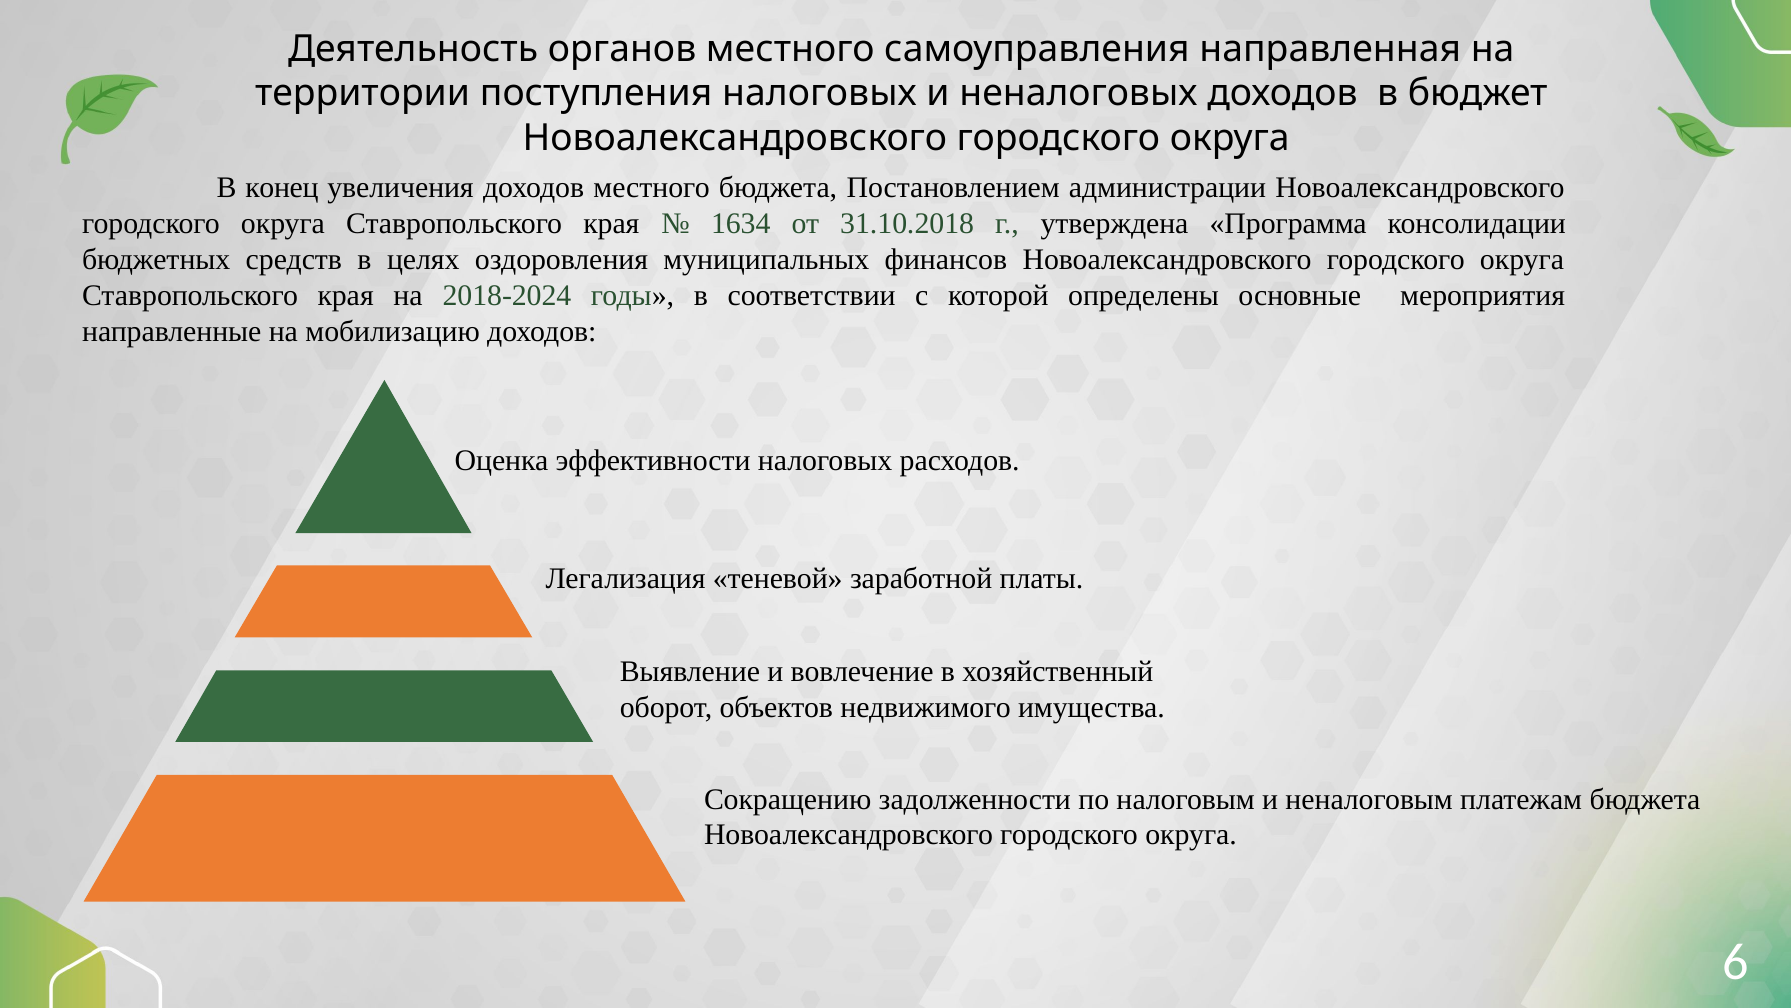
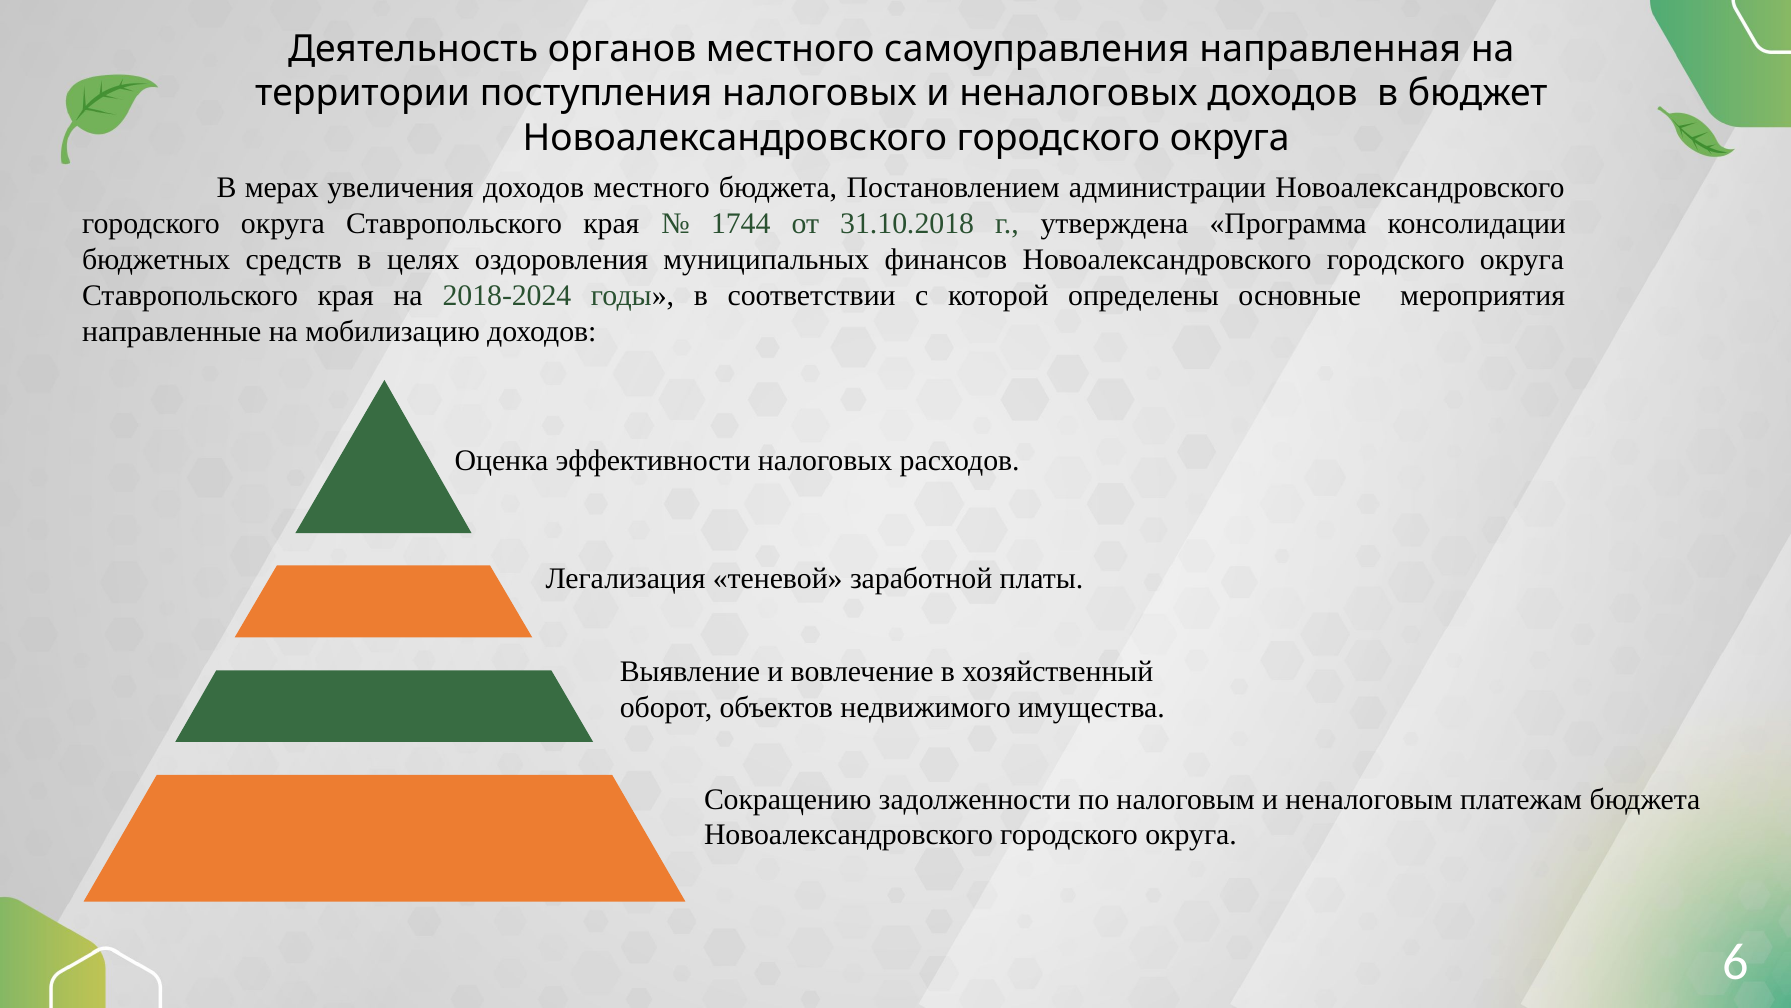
конец: конец -> мерах (282, 188)
1634: 1634 -> 1744 (741, 224)
